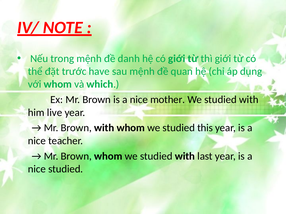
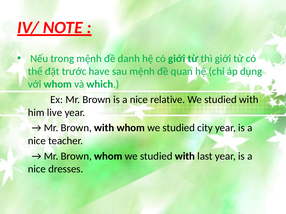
mother: mother -> relative (168, 100)
this: this -> city (205, 128)
nice studied: studied -> dresses (66, 169)
